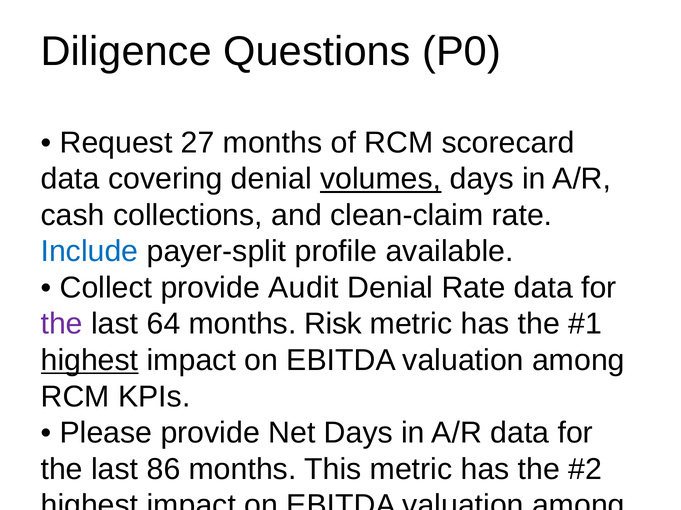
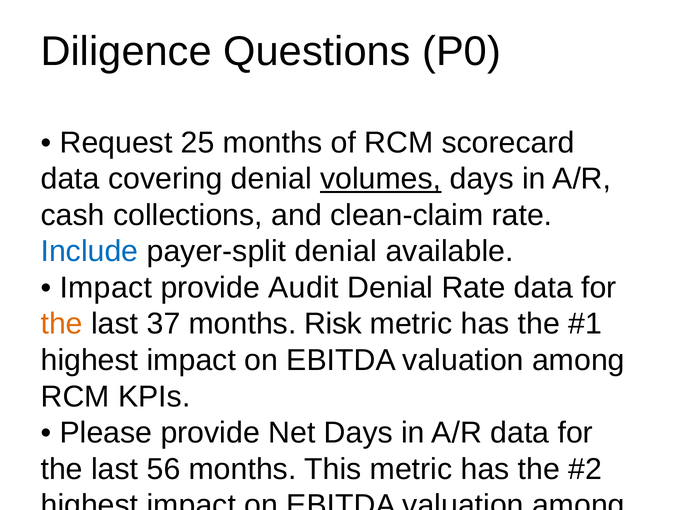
27: 27 -> 25 (198, 143)
payer-split profile: profile -> denial (336, 252)
Collect: Collect -> Impact (106, 288)
the colour: purple -> orange (62, 324)
64: 64 -> 37 (164, 324)
highest underline: present -> none (90, 361)
86: 86 -> 56 (164, 470)
